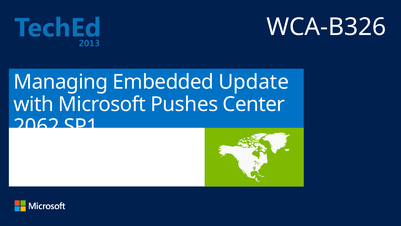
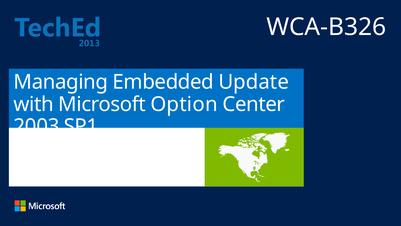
Pushes: Pushes -> Option (184, 104)
2062: 2062 -> 2003 (36, 126)
